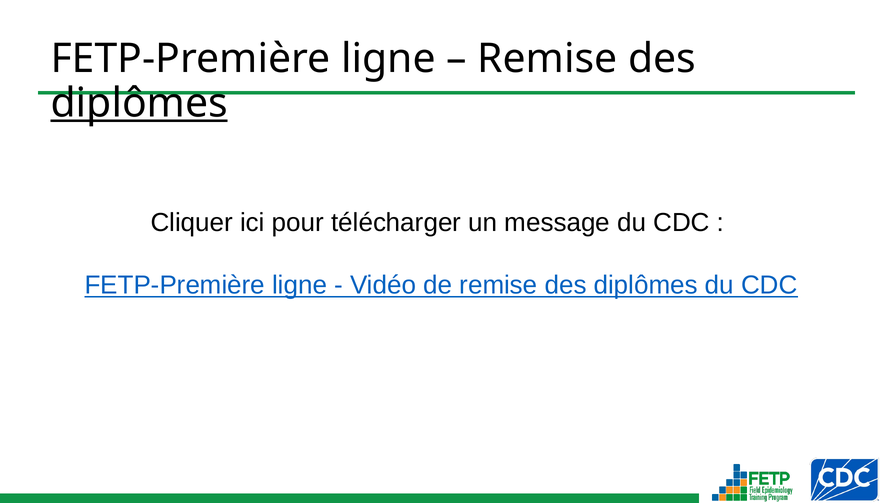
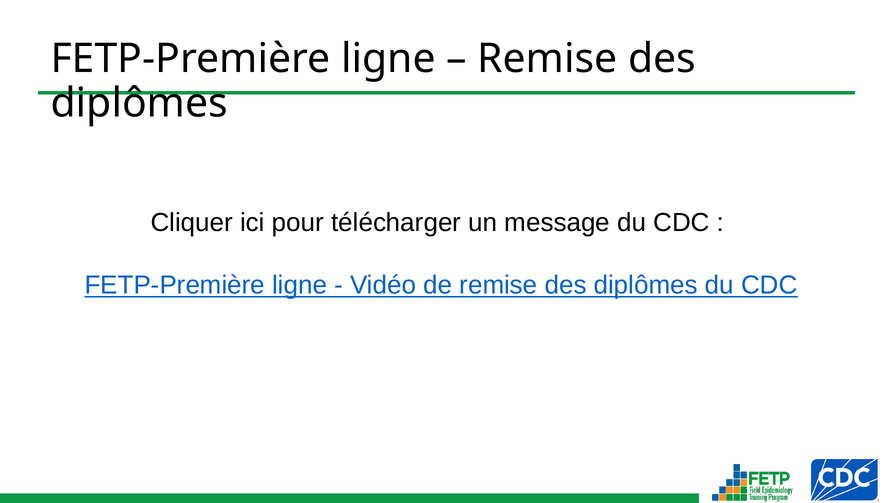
diplômes underline: present -> none (139, 103)
